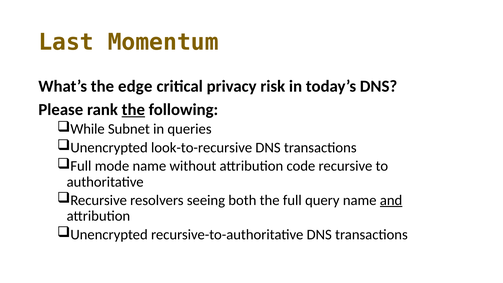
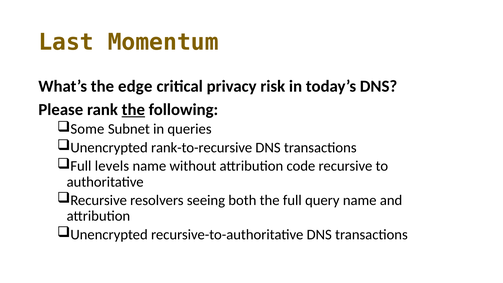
While: While -> Some (87, 129)
look-to-recursive: look-to-recursive -> rank-to-recursive (202, 148)
mode: mode -> levels (112, 166)
and underline: present -> none (391, 200)
